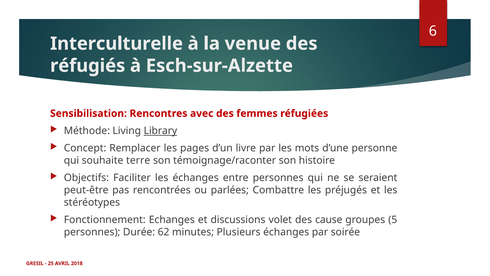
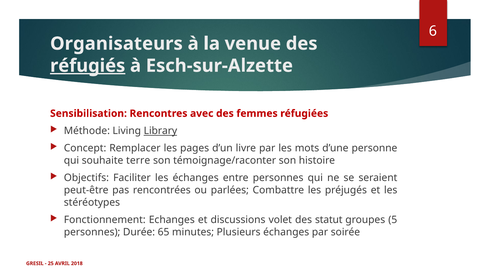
Interculturelle: Interculturelle -> Organisateurs (116, 44)
réfugiés underline: none -> present (88, 66)
cause: cause -> statut (329, 220)
62: 62 -> 65 (164, 232)
